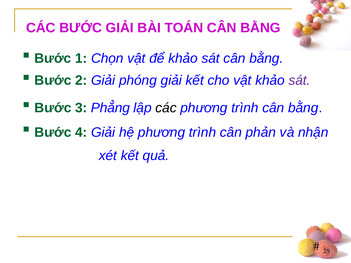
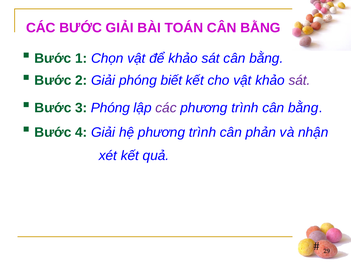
phóng giải: giải -> biết (171, 81)
3 Phẳng: Phẳng -> Phóng (110, 108)
các colour: black -> purple (166, 108)
